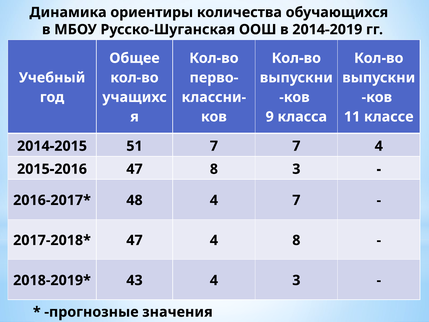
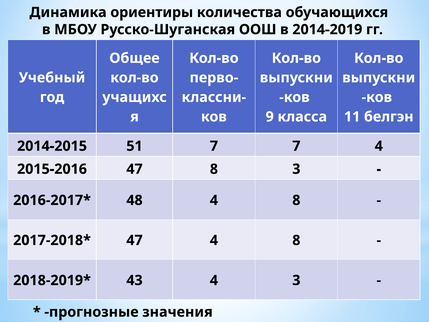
классе: классе -> белгэн (389, 117)
48 4 7: 7 -> 8 (296, 200)
